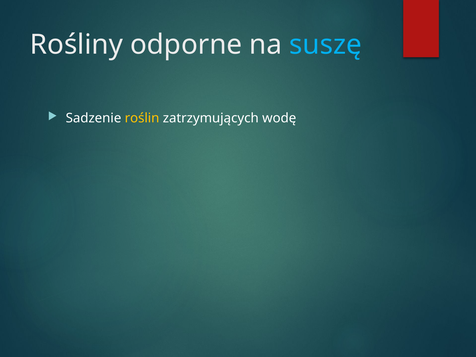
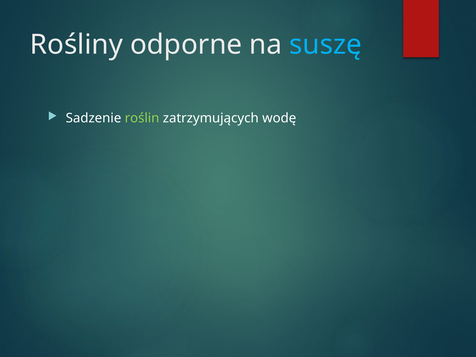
roślin colour: yellow -> light green (142, 118)
